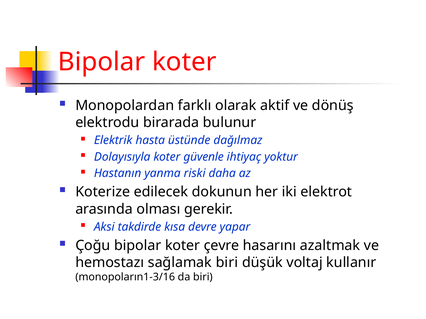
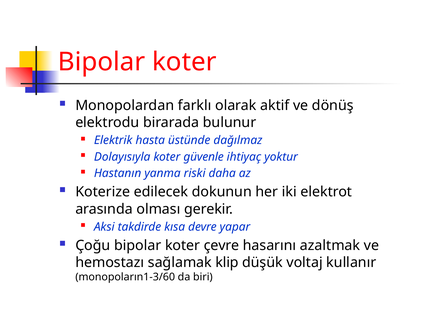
sağlamak biri: biri -> klip (227, 263)
monopoların1-3/16: monopoların1-3/16 -> monopoların1-3/60 (125, 277)
